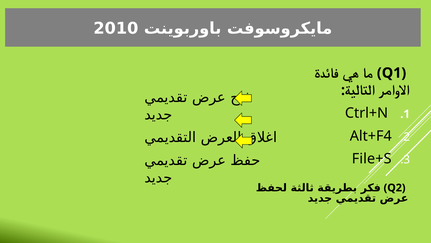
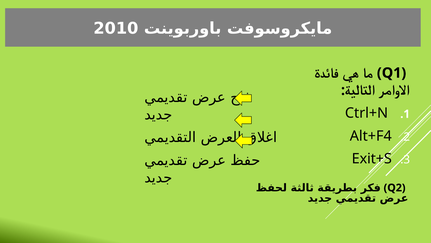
File+S: File+S -> Exit+S (372, 159)
